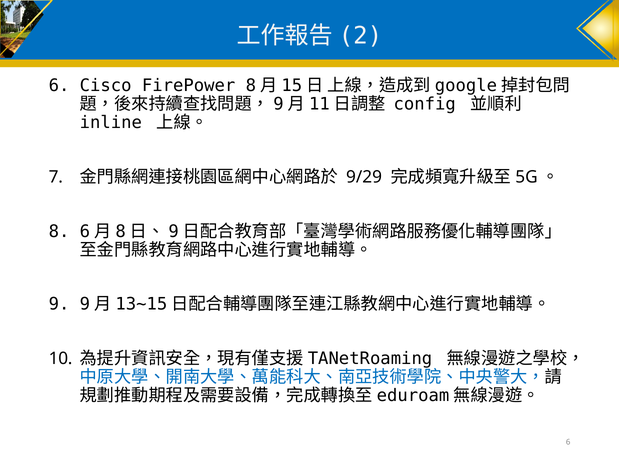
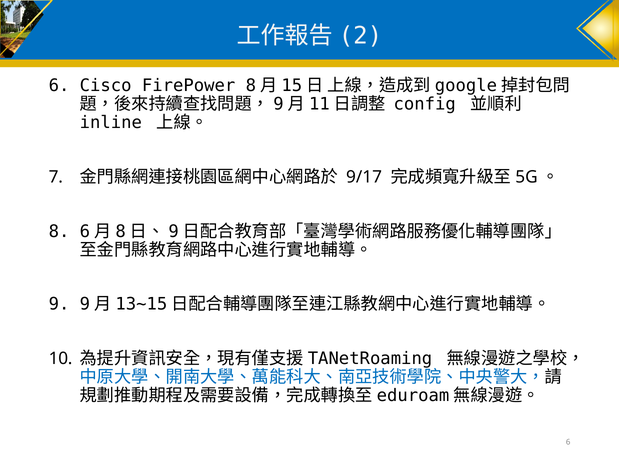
9/29: 9/29 -> 9/17 (364, 177)
